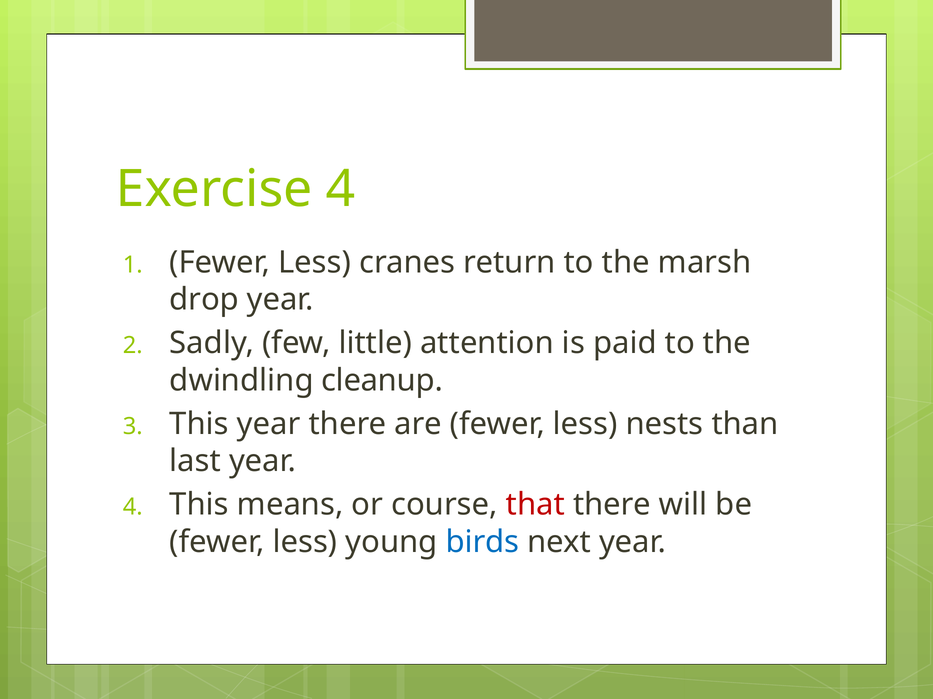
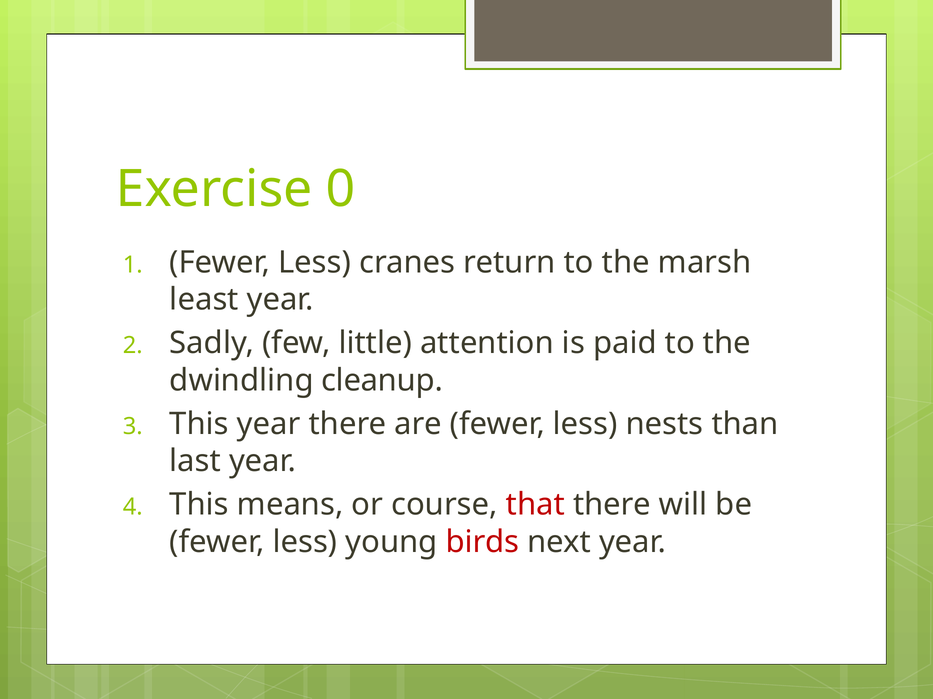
Exercise 4: 4 -> 0 (341, 189)
drop: drop -> least (204, 300)
birds colour: blue -> red (482, 542)
